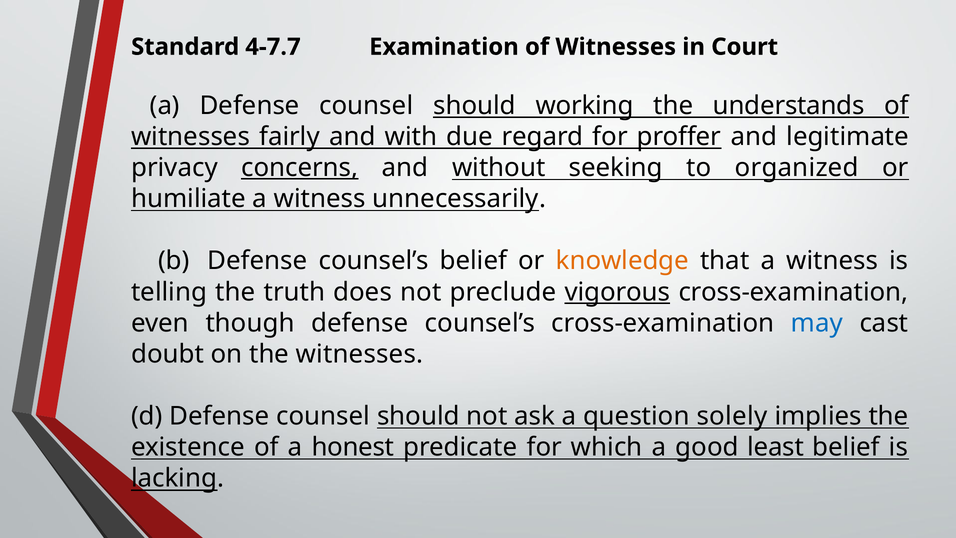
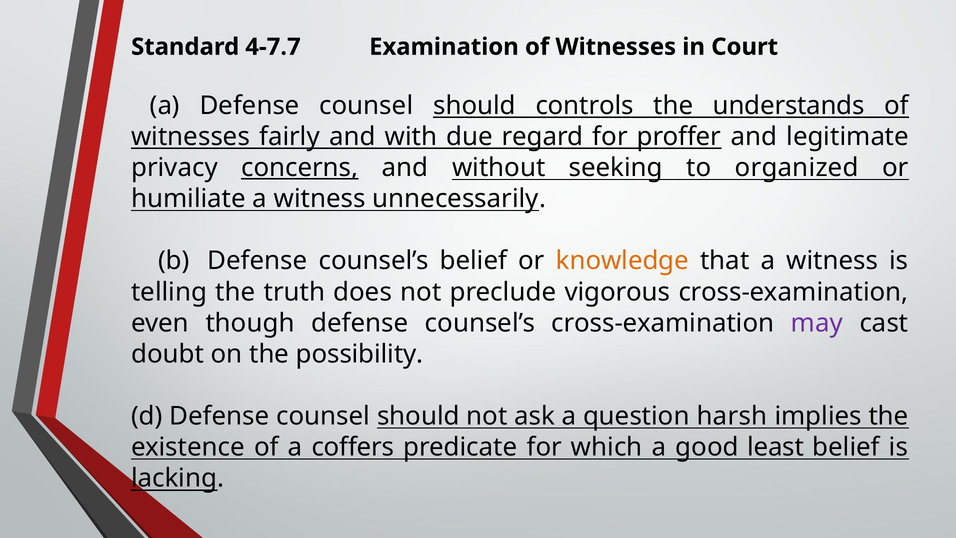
working: working -> controls (585, 106)
vigorous underline: present -> none (617, 292)
may colour: blue -> purple (817, 323)
the witnesses: witnesses -> possibility (360, 354)
solely: solely -> harsh (732, 416)
honest: honest -> coffers (353, 447)
